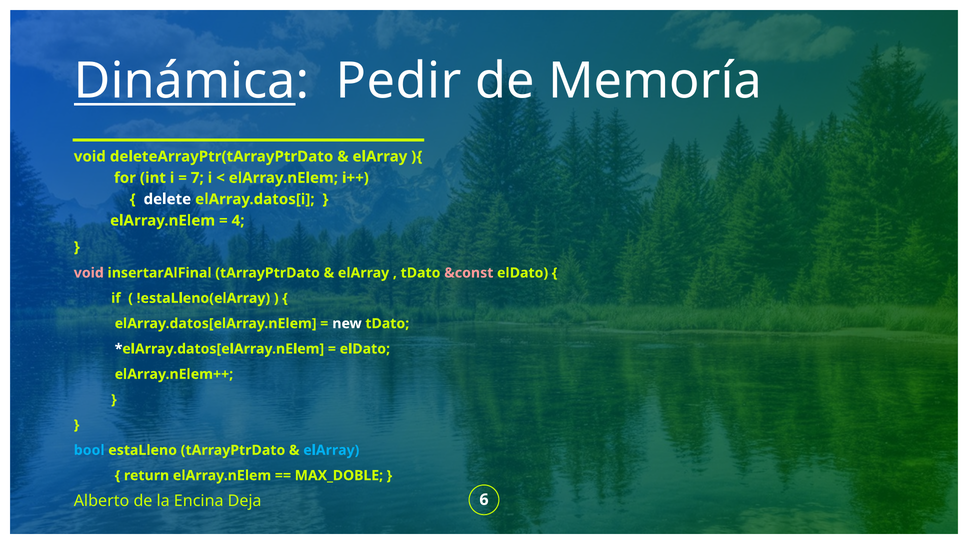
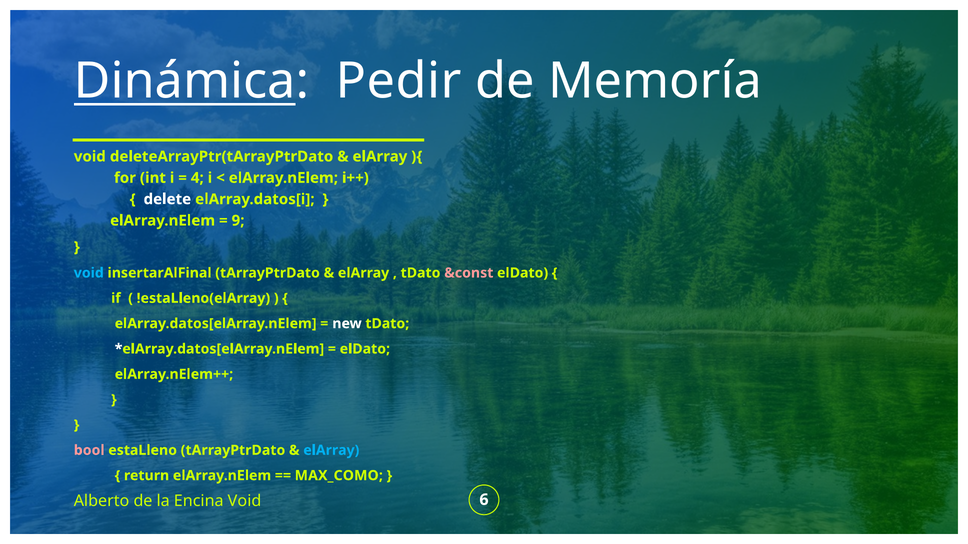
7: 7 -> 4 (197, 178)
4: 4 -> 9 (238, 221)
void colour: pink -> light blue (89, 273)
bool colour: light blue -> pink (89, 451)
MAX_DOBLE: MAX_DOBLE -> MAX_COMO (339, 476)
Encina Deja: Deja -> Void (245, 501)
